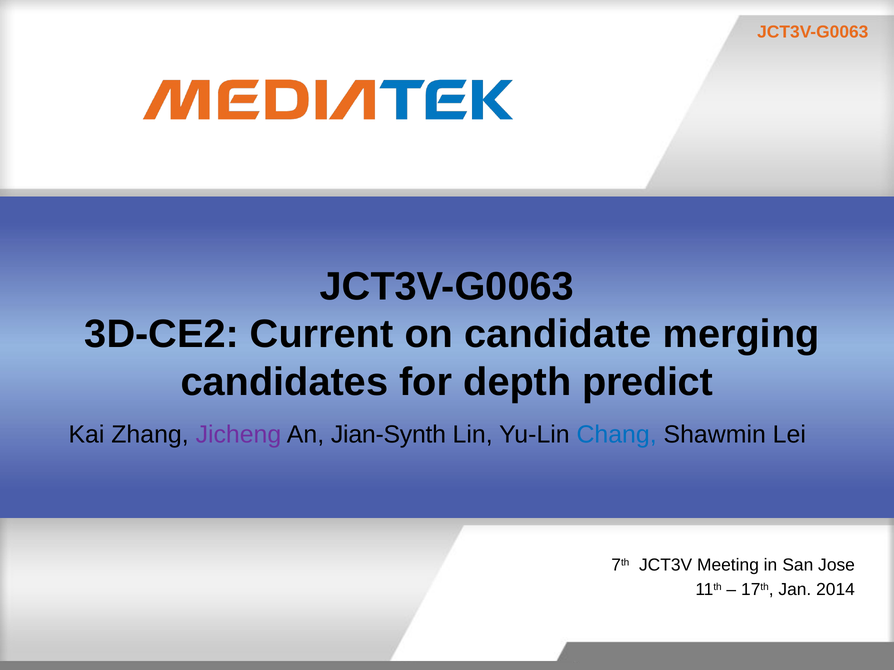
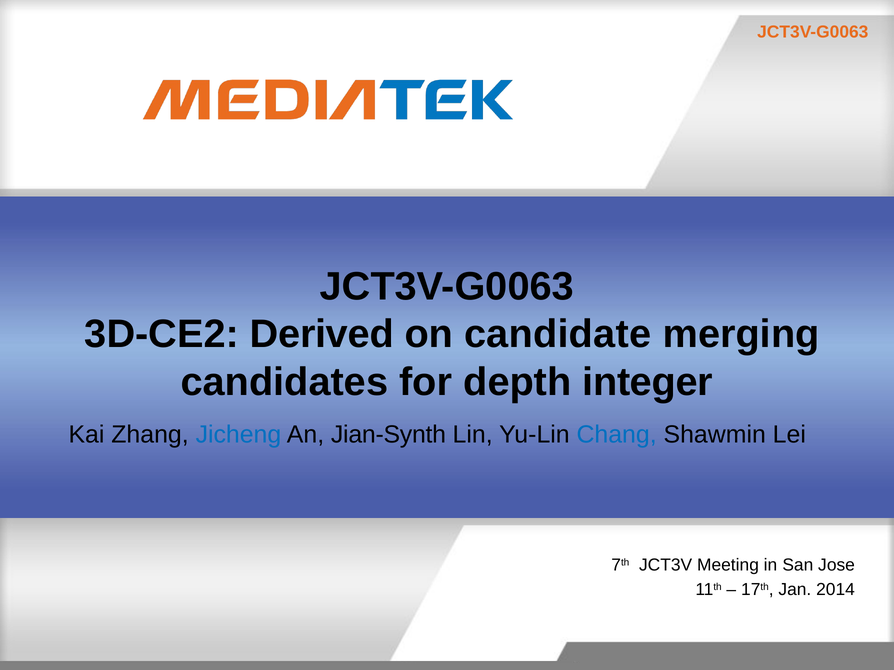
Current: Current -> Derived (322, 335)
predict: predict -> integer (648, 382)
Jicheng colour: purple -> blue (238, 435)
